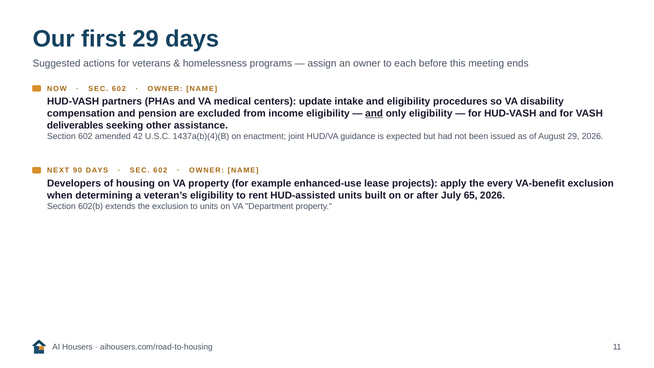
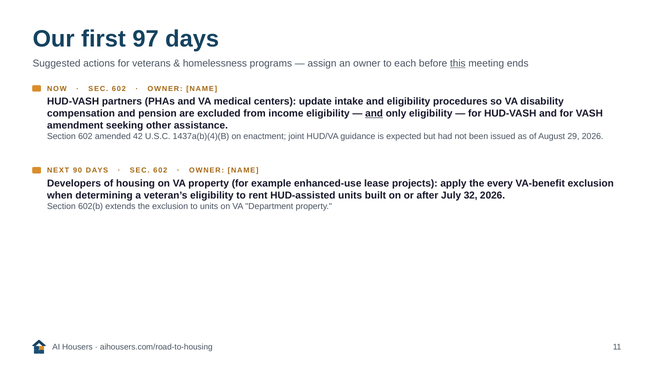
first 29: 29 -> 97 (146, 39)
this underline: none -> present (458, 63)
deliverables: deliverables -> amendment (75, 125)
65: 65 -> 32 (471, 195)
